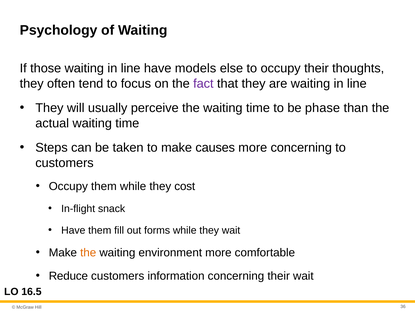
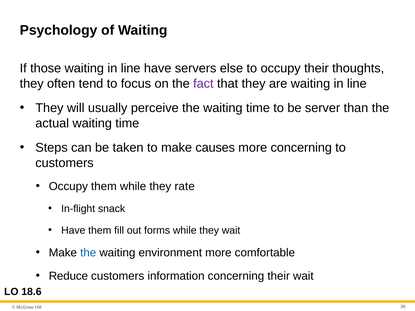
models: models -> servers (196, 69)
phase: phase -> server (323, 108)
cost: cost -> rate (185, 187)
the colour: orange -> blue (88, 253)
16.5: 16.5 -> 18.6 (31, 292)
